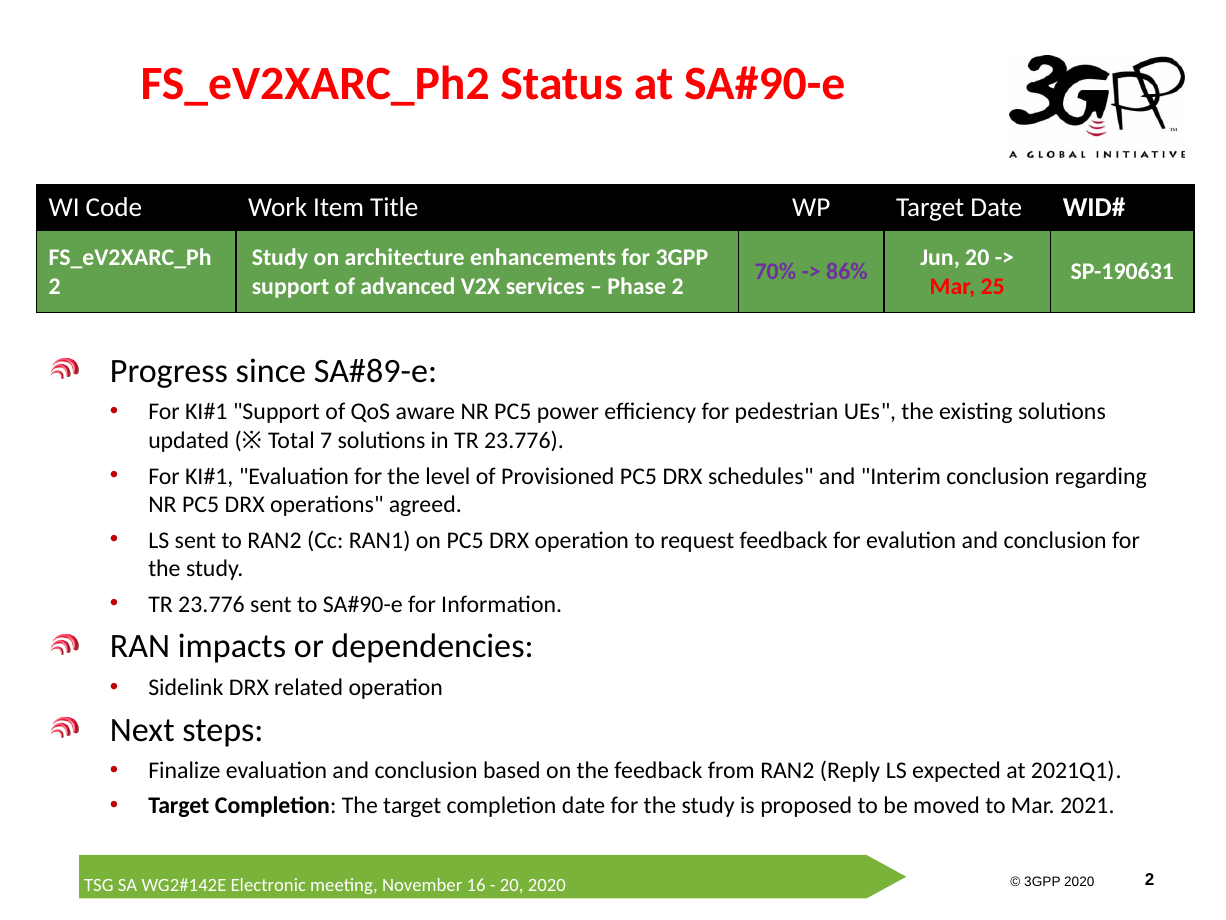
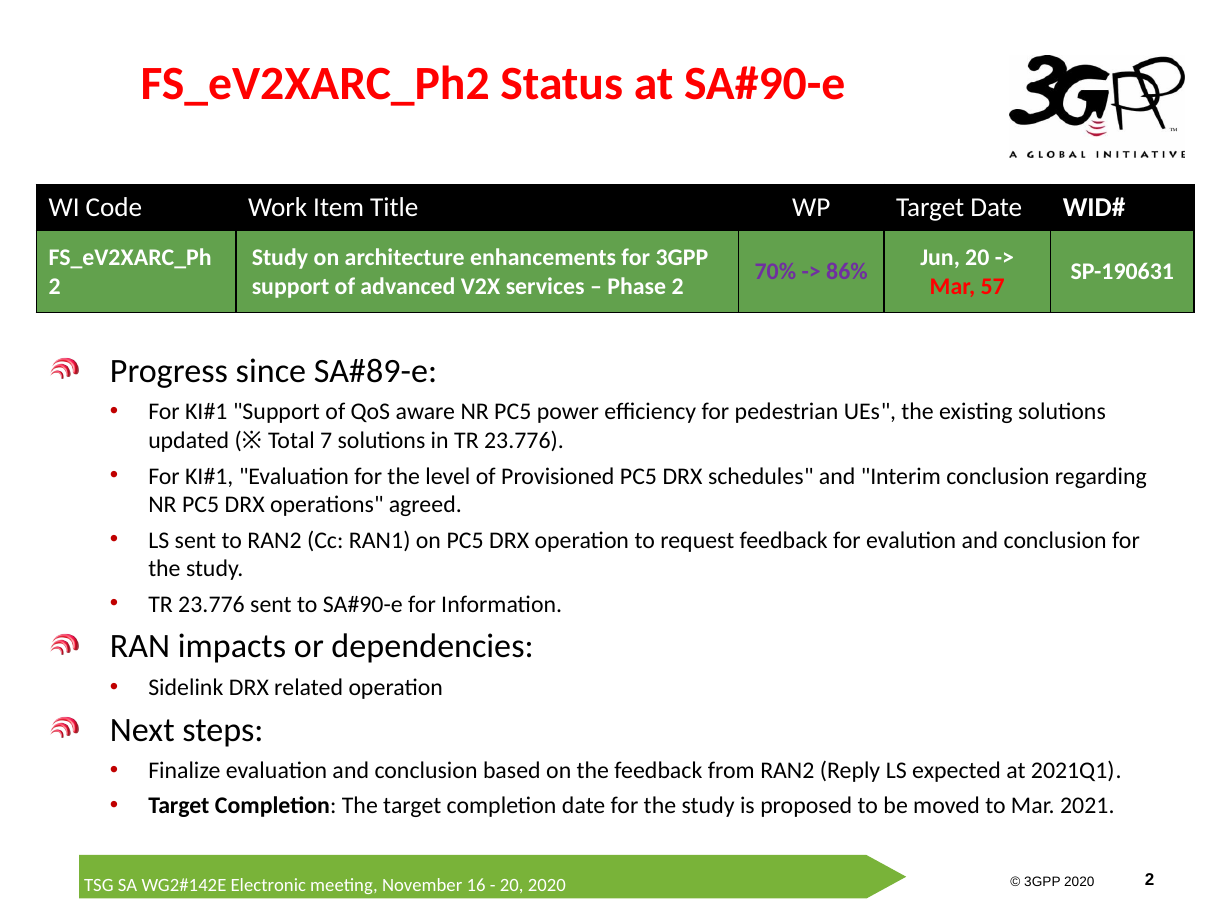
25: 25 -> 57 (993, 286)
